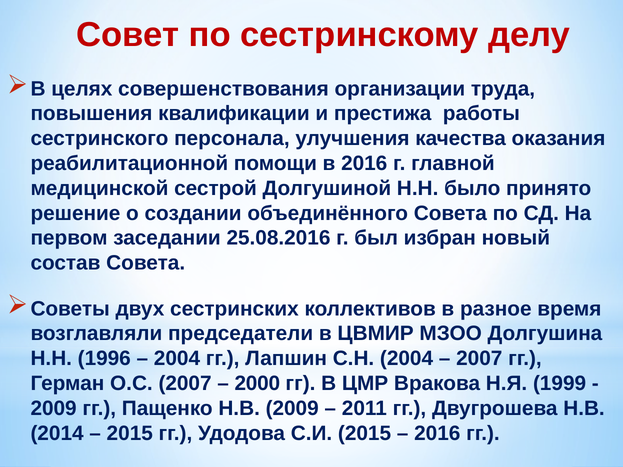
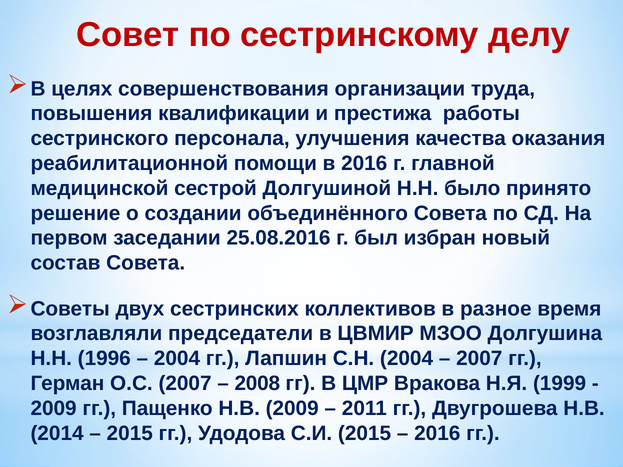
2000: 2000 -> 2008 (257, 384)
